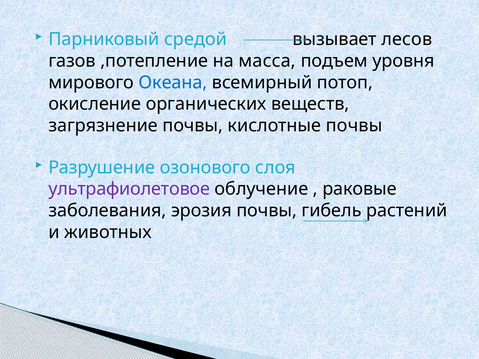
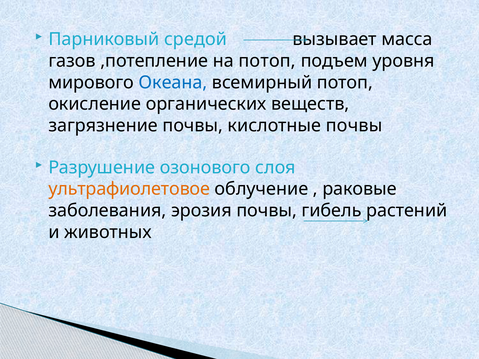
лесов: лесов -> масса (407, 39)
на масса: масса -> потоп (267, 61)
ультрафиолетовое colour: purple -> orange (129, 189)
